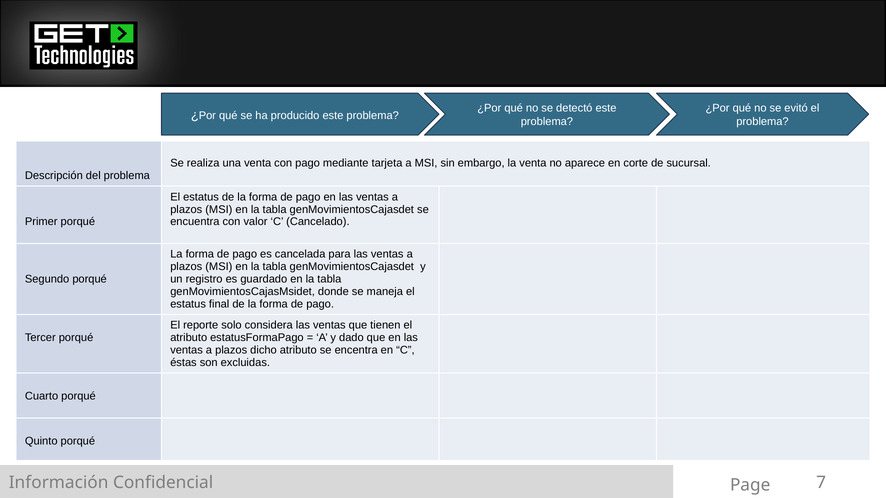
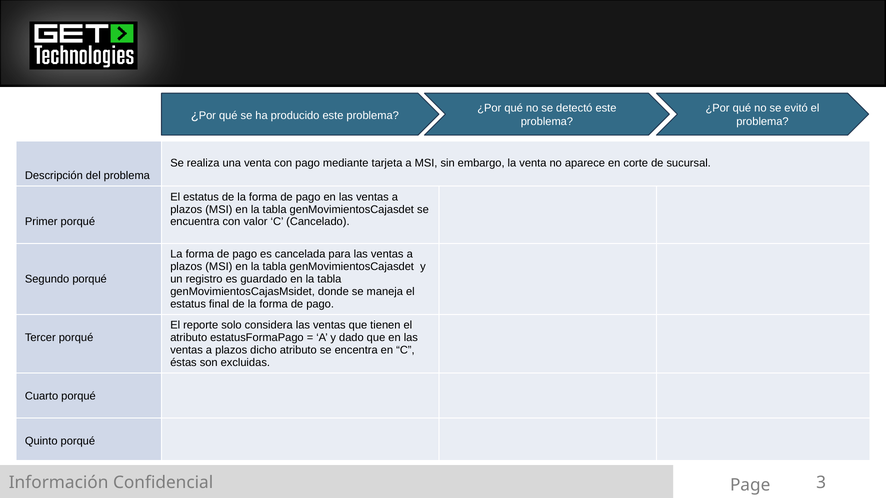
7: 7 -> 3 (821, 483)
